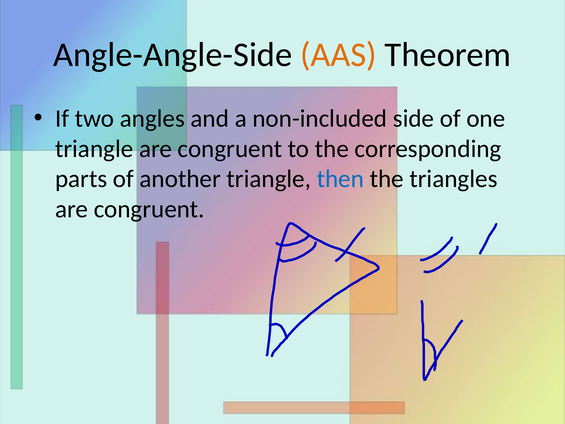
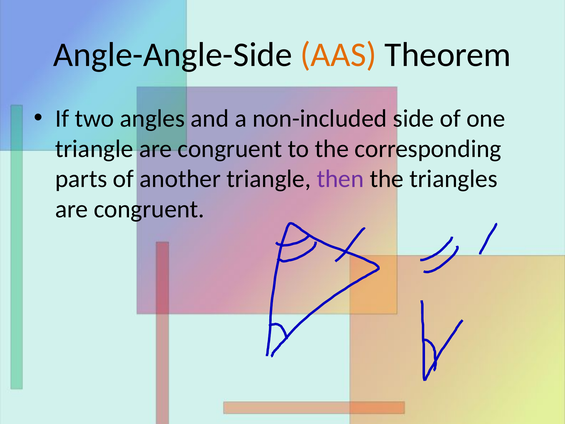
then colour: blue -> purple (340, 179)
